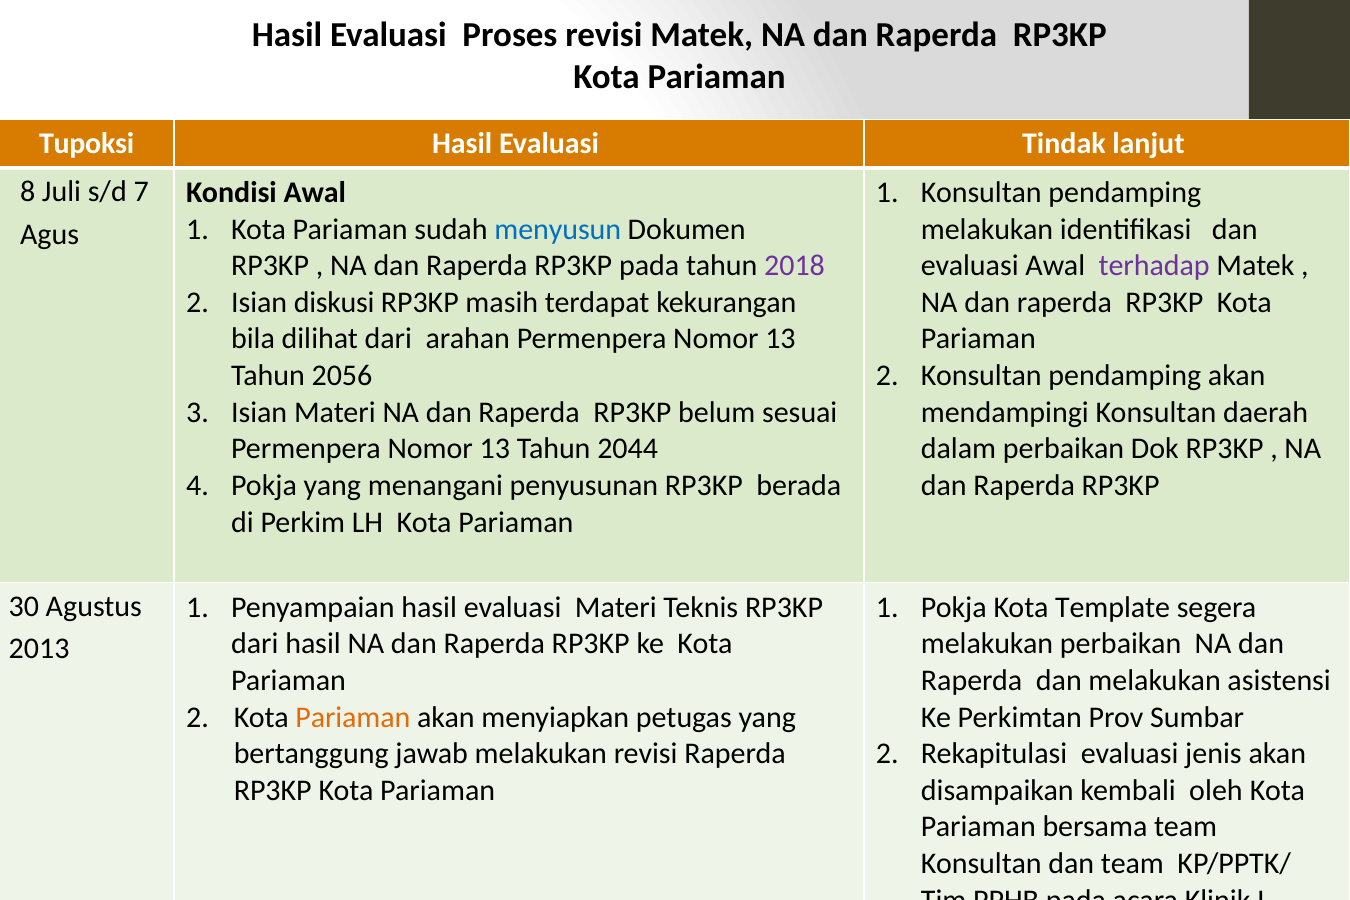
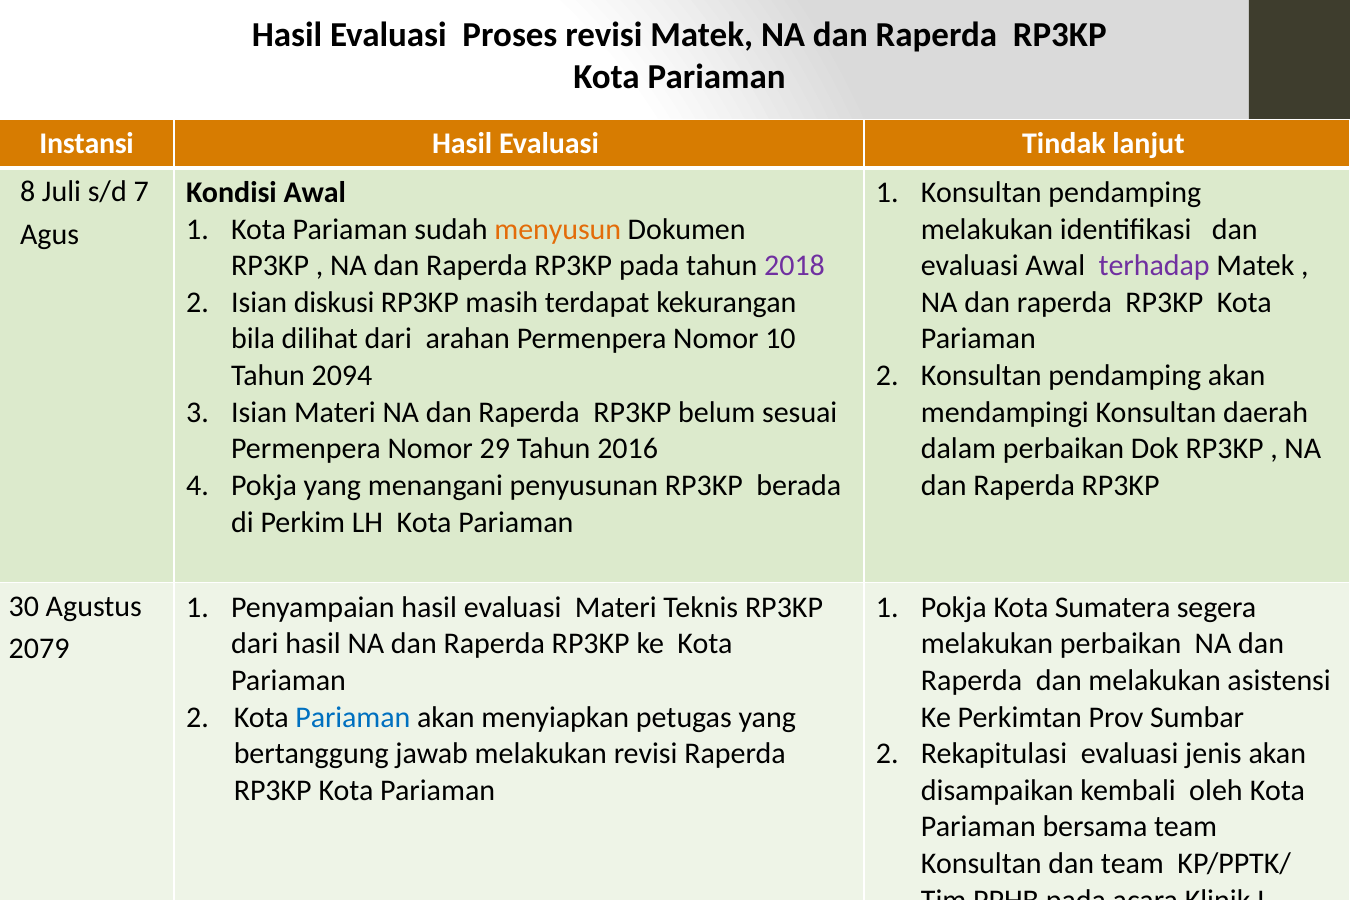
Tupoksi: Tupoksi -> Instansi (87, 144)
menyusun colour: blue -> orange (558, 229)
arahan Permenpera Nomor 13: 13 -> 10 (780, 339)
2056: 2056 -> 2094 (342, 376)
13: 13 -> 29 (495, 449)
2044: 2044 -> 2016 (628, 449)
Template: Template -> Sumatera (1113, 607)
2013: 2013 -> 2079 (39, 649)
Pariaman colour: orange -> blue (353, 717)
